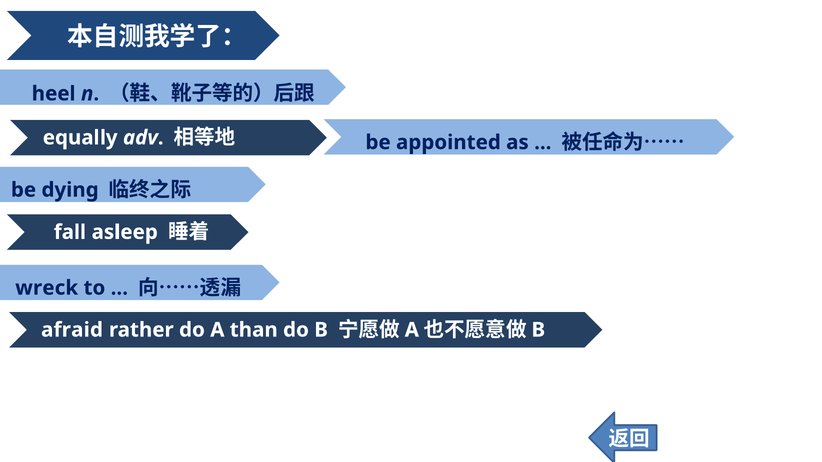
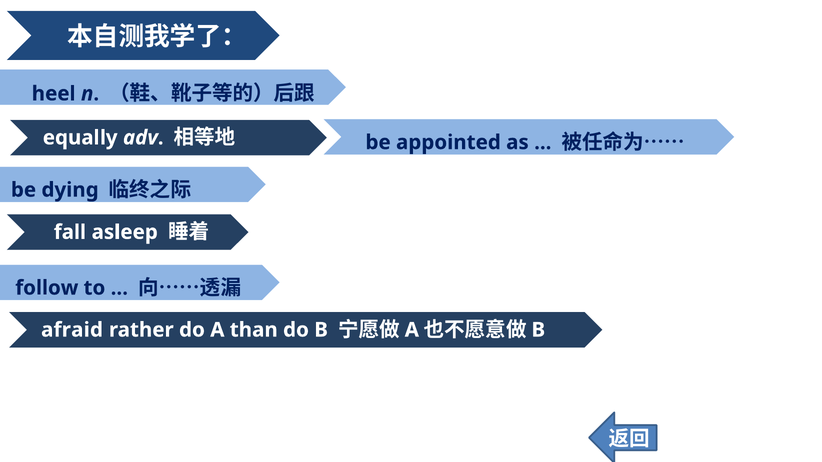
wreck: wreck -> follow (47, 288)
